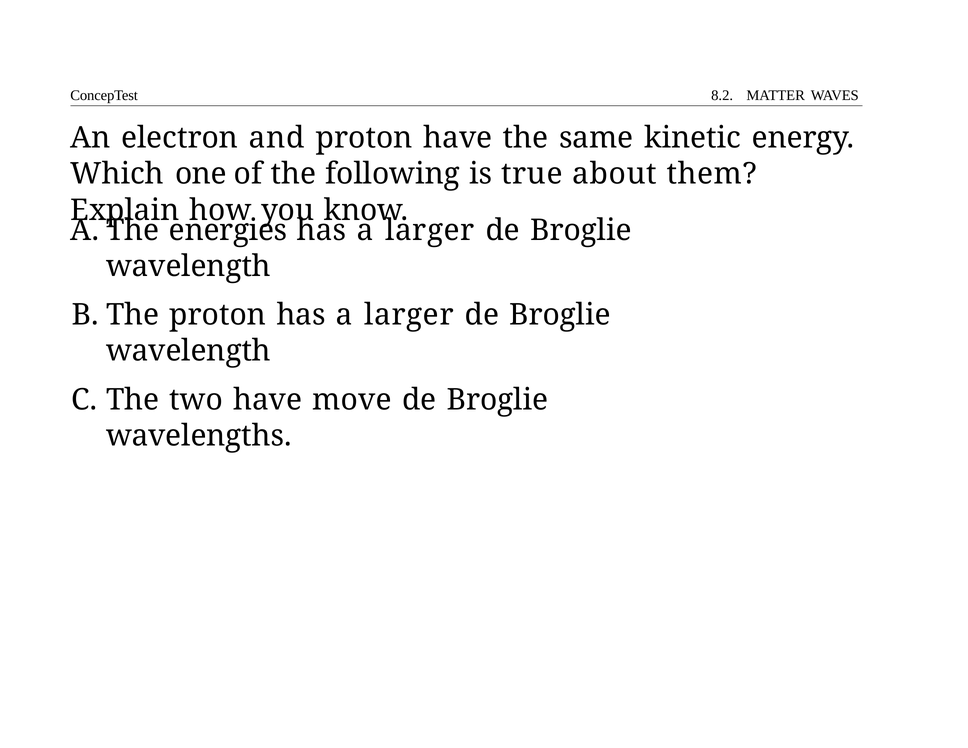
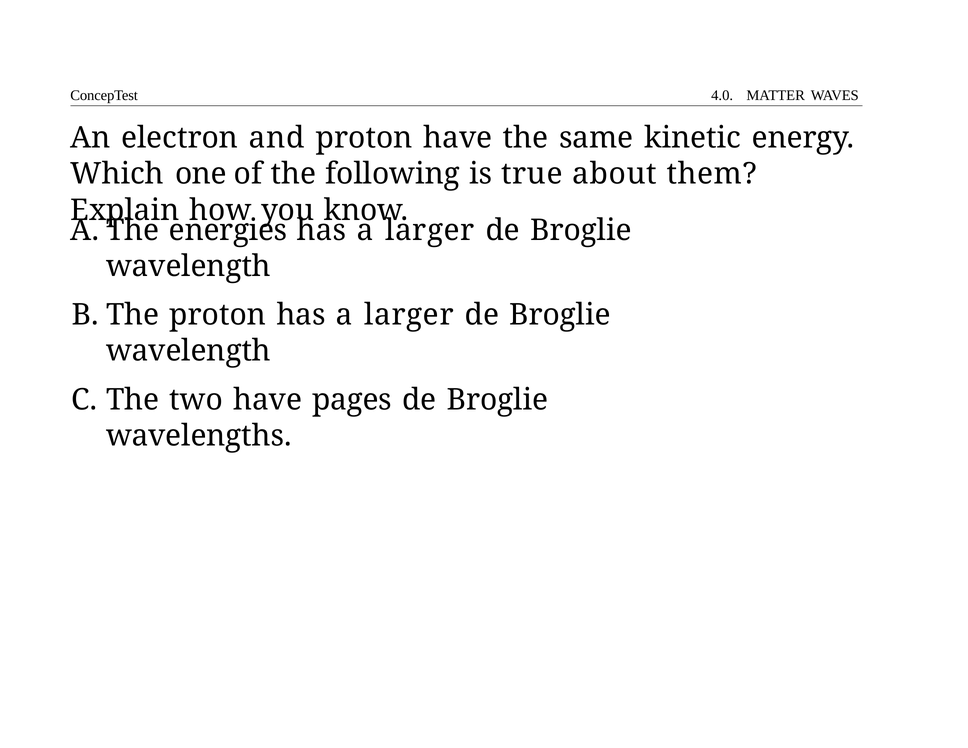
8.2: 8.2 -> 4.0 (722, 95)
move: move -> pages (352, 400)
